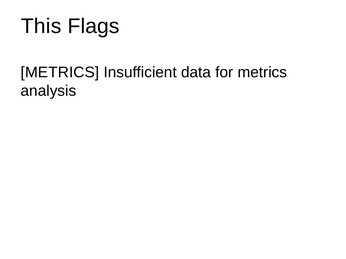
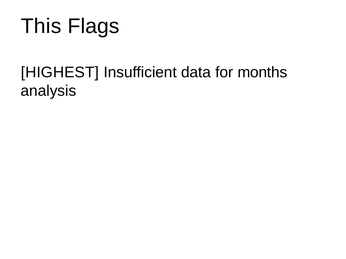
METRICS: METRICS -> HIGHEST (60, 73)
for metrics: metrics -> months (262, 73)
